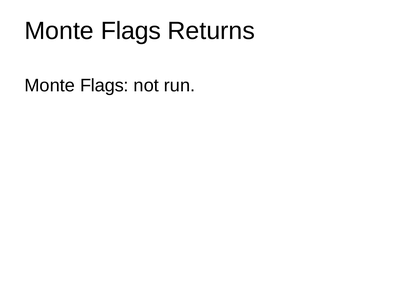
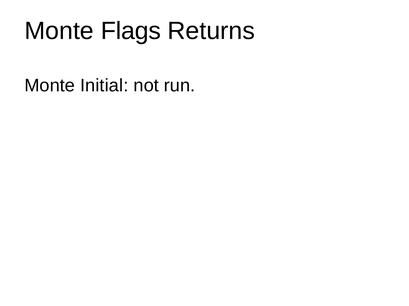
Flags: Flags -> Initial (104, 86)
